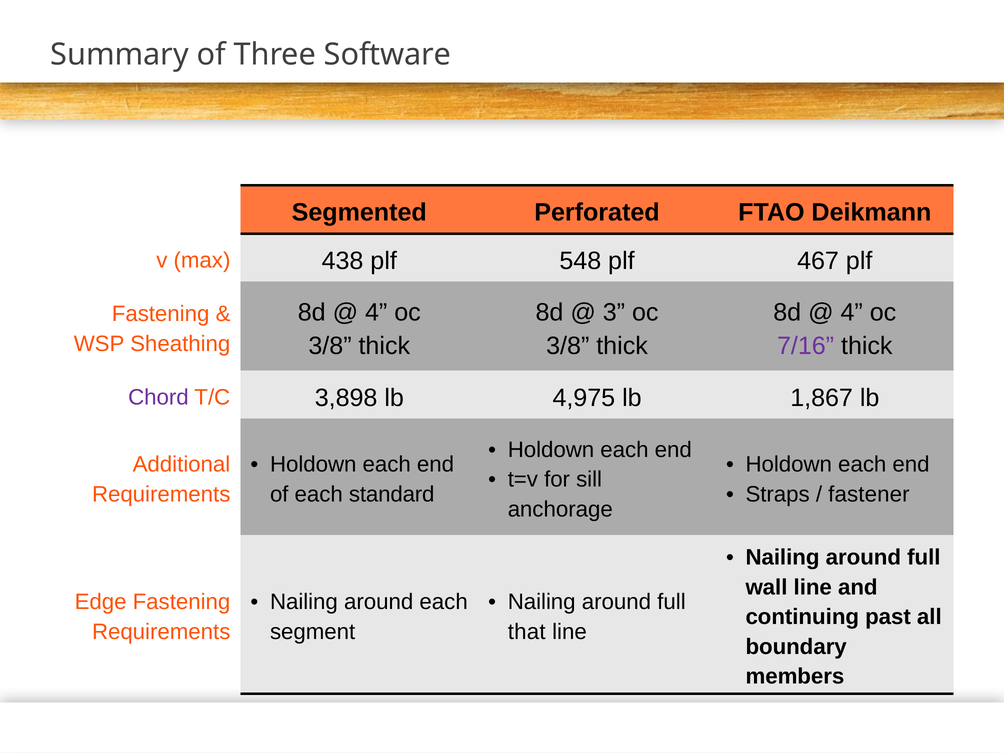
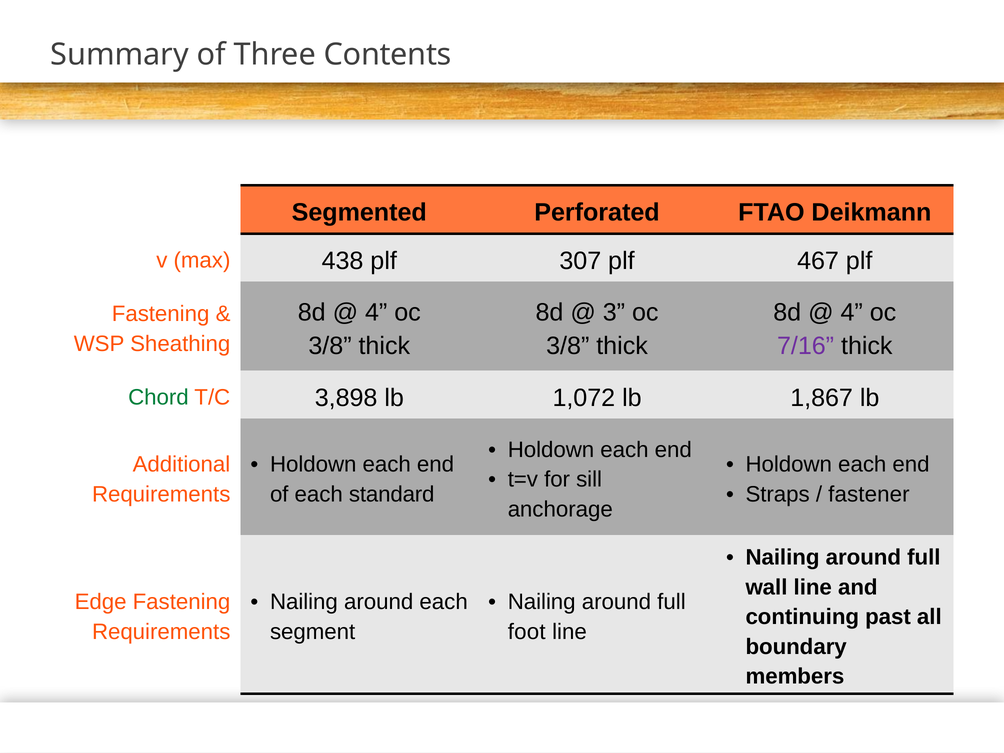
Software: Software -> Contents (388, 54)
548: 548 -> 307 (580, 261)
Chord colour: purple -> green (158, 397)
4,975: 4,975 -> 1,072 (584, 398)
that: that -> foot (527, 632)
